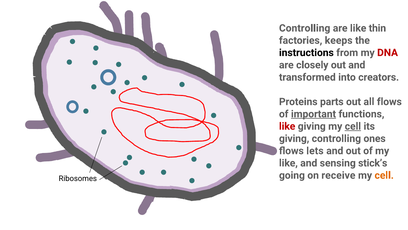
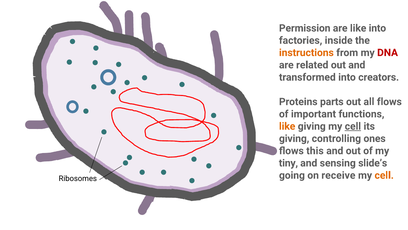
Controlling: Controlling -> Permission (305, 28)
like thin: thin -> into (377, 28)
keeps: keeps -> inside (339, 40)
instructions colour: black -> orange (306, 53)
closely: closely -> related (312, 65)
important underline: present -> none (313, 114)
like colour: red -> orange (287, 126)
lets: lets -> this (315, 150)
like: like -> tiny (288, 163)
stick’s: stick’s -> slide’s (373, 163)
